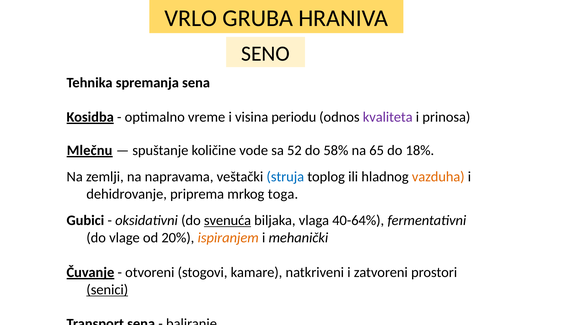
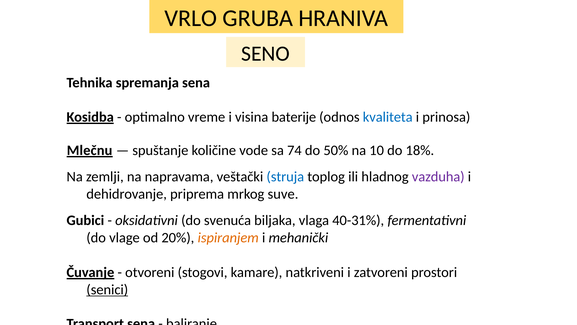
periodu: periodu -> baterije (294, 117)
kvaliteta colour: purple -> blue (388, 117)
52: 52 -> 74 (294, 150)
58%: 58% -> 50% (336, 150)
65: 65 -> 10 (377, 150)
vazduha colour: orange -> purple (438, 176)
toga: toga -> suve (283, 194)
svenuća underline: present -> none (228, 220)
40-64%: 40-64% -> 40-31% (358, 220)
